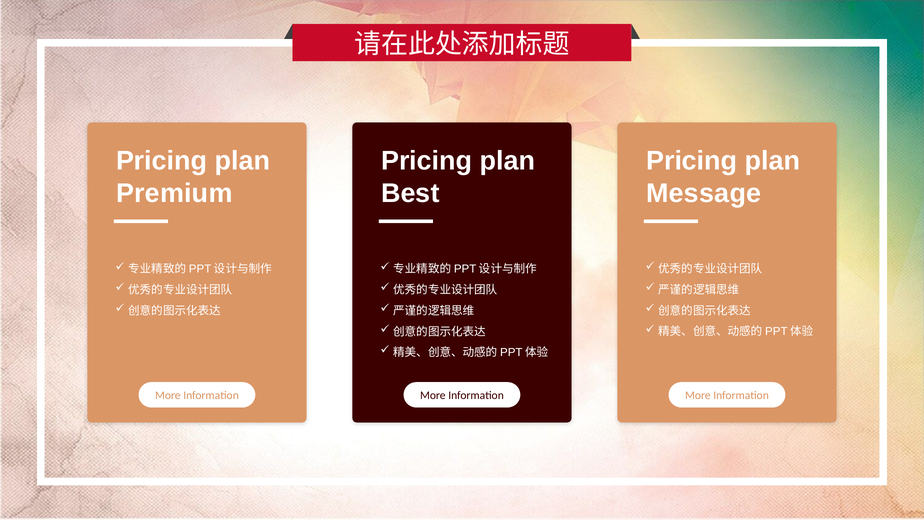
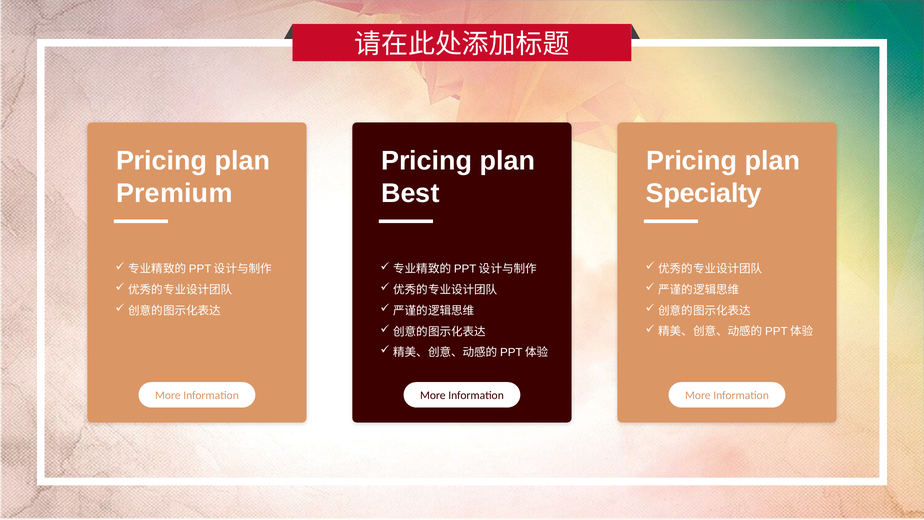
Message: Message -> Specialty (704, 193)
